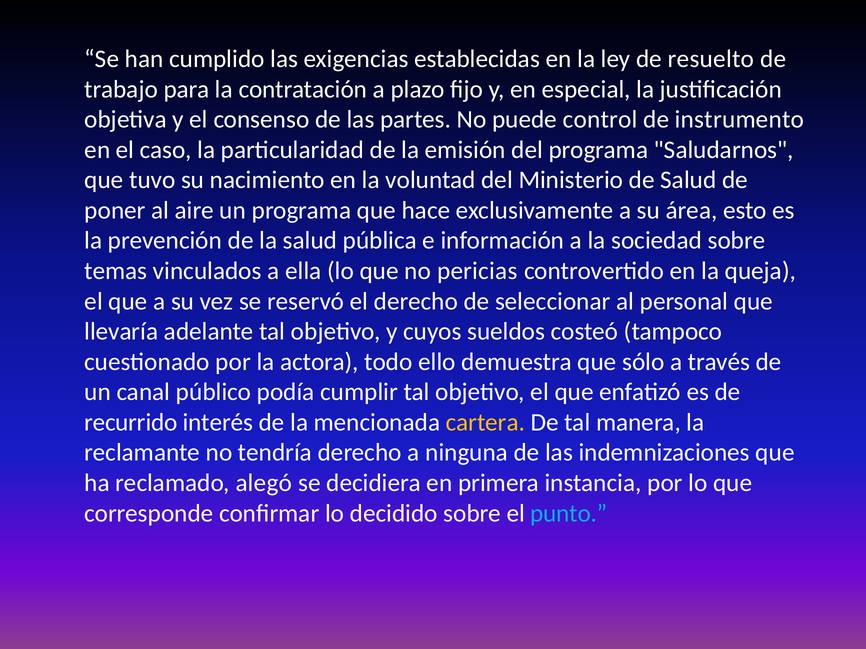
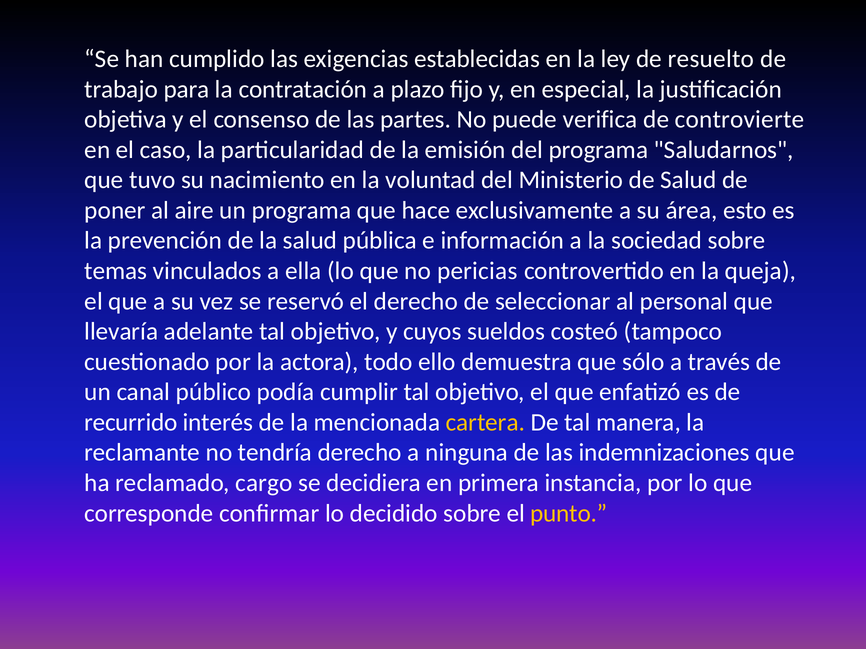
control: control -> verifica (600, 120)
instrumento: instrumento -> controvierte (739, 120)
alegó: alegó -> cargo (264, 483)
punto colour: light blue -> yellow (569, 514)
